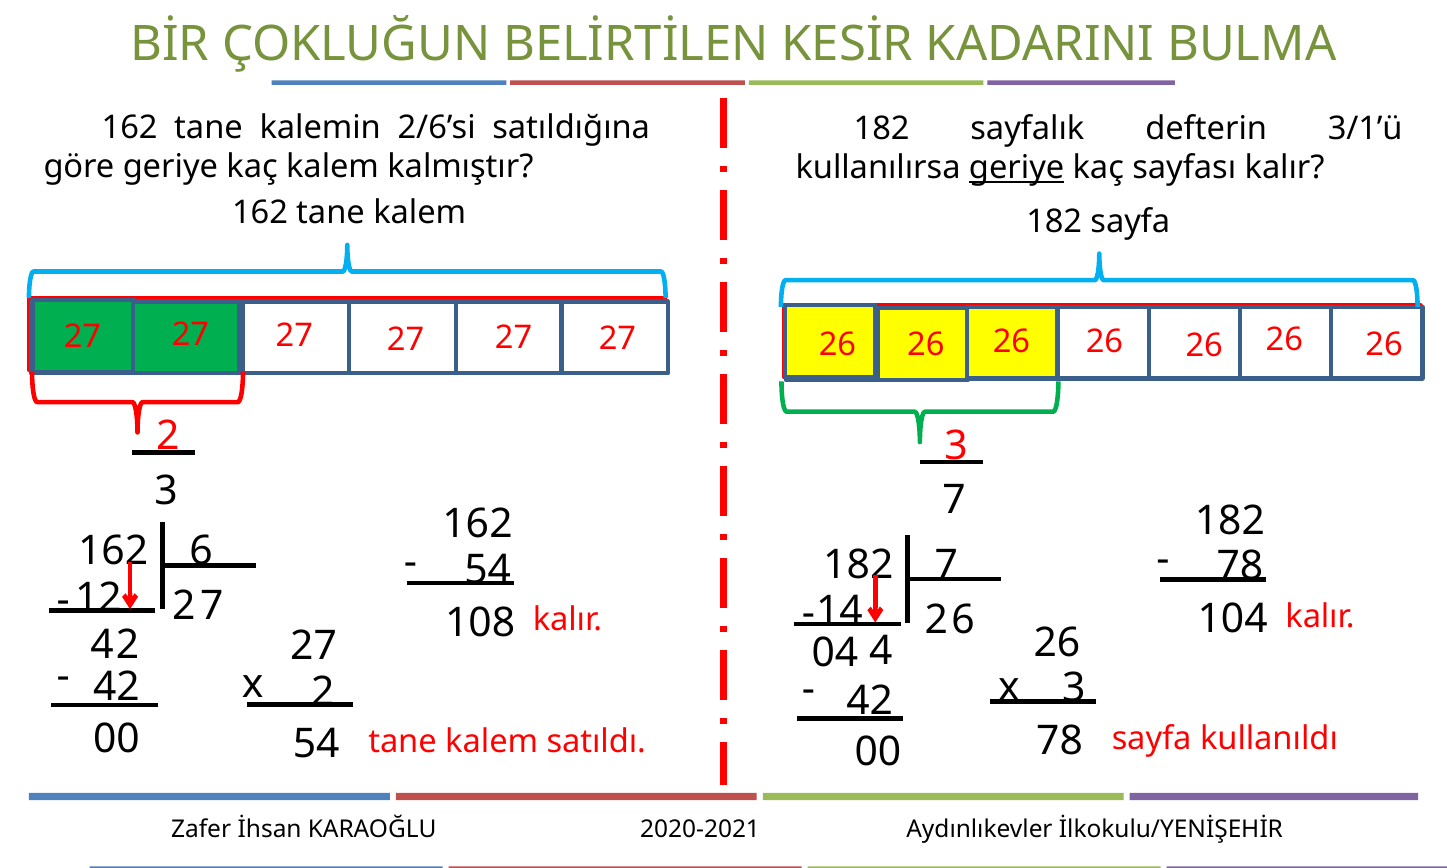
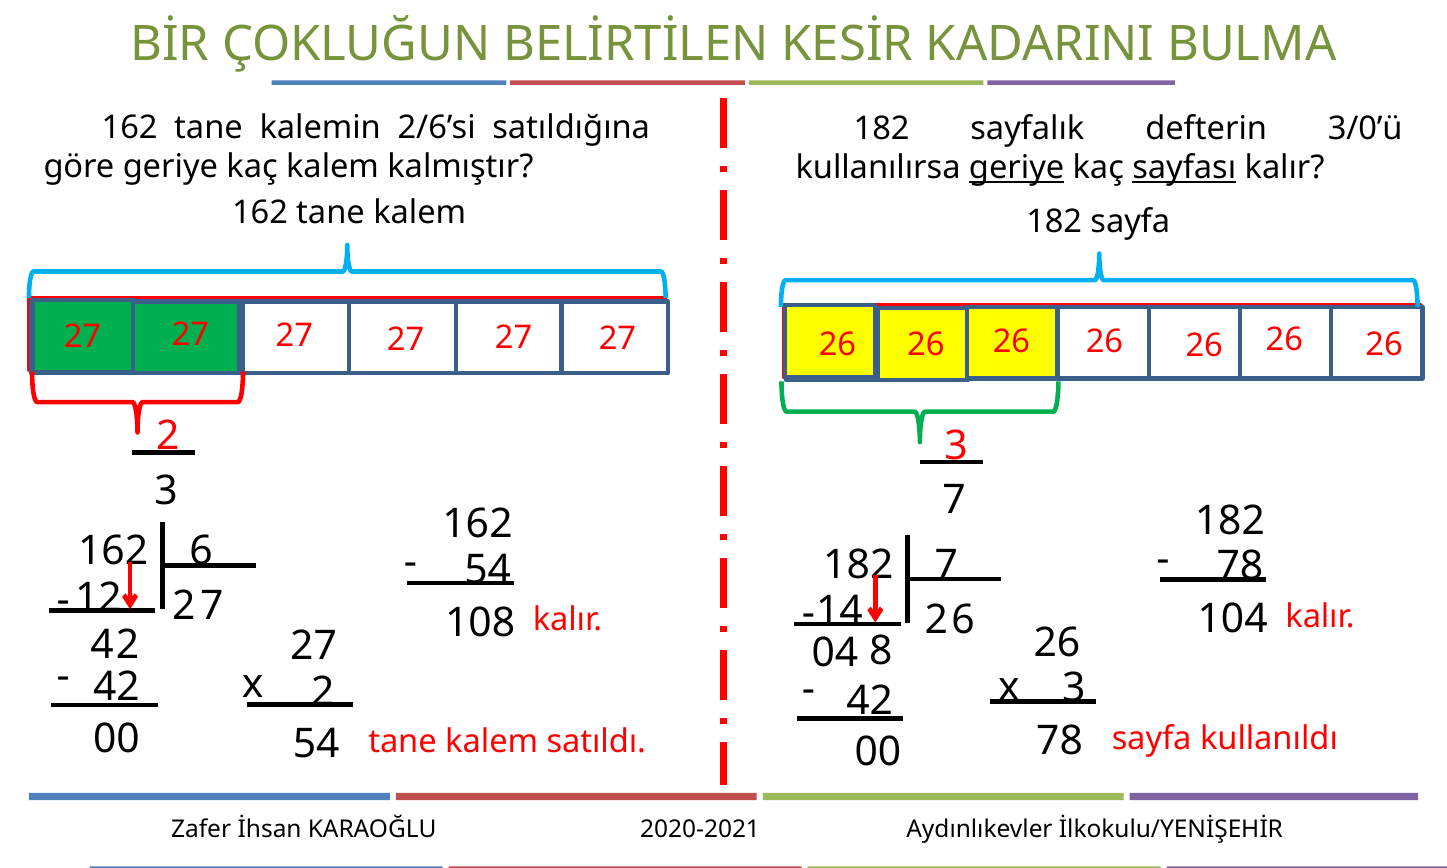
3/1’ü: 3/1’ü -> 3/0’ü (1365, 129)
sayfası underline: none -> present (1184, 168)
4: 4 -> 8 (881, 651)
